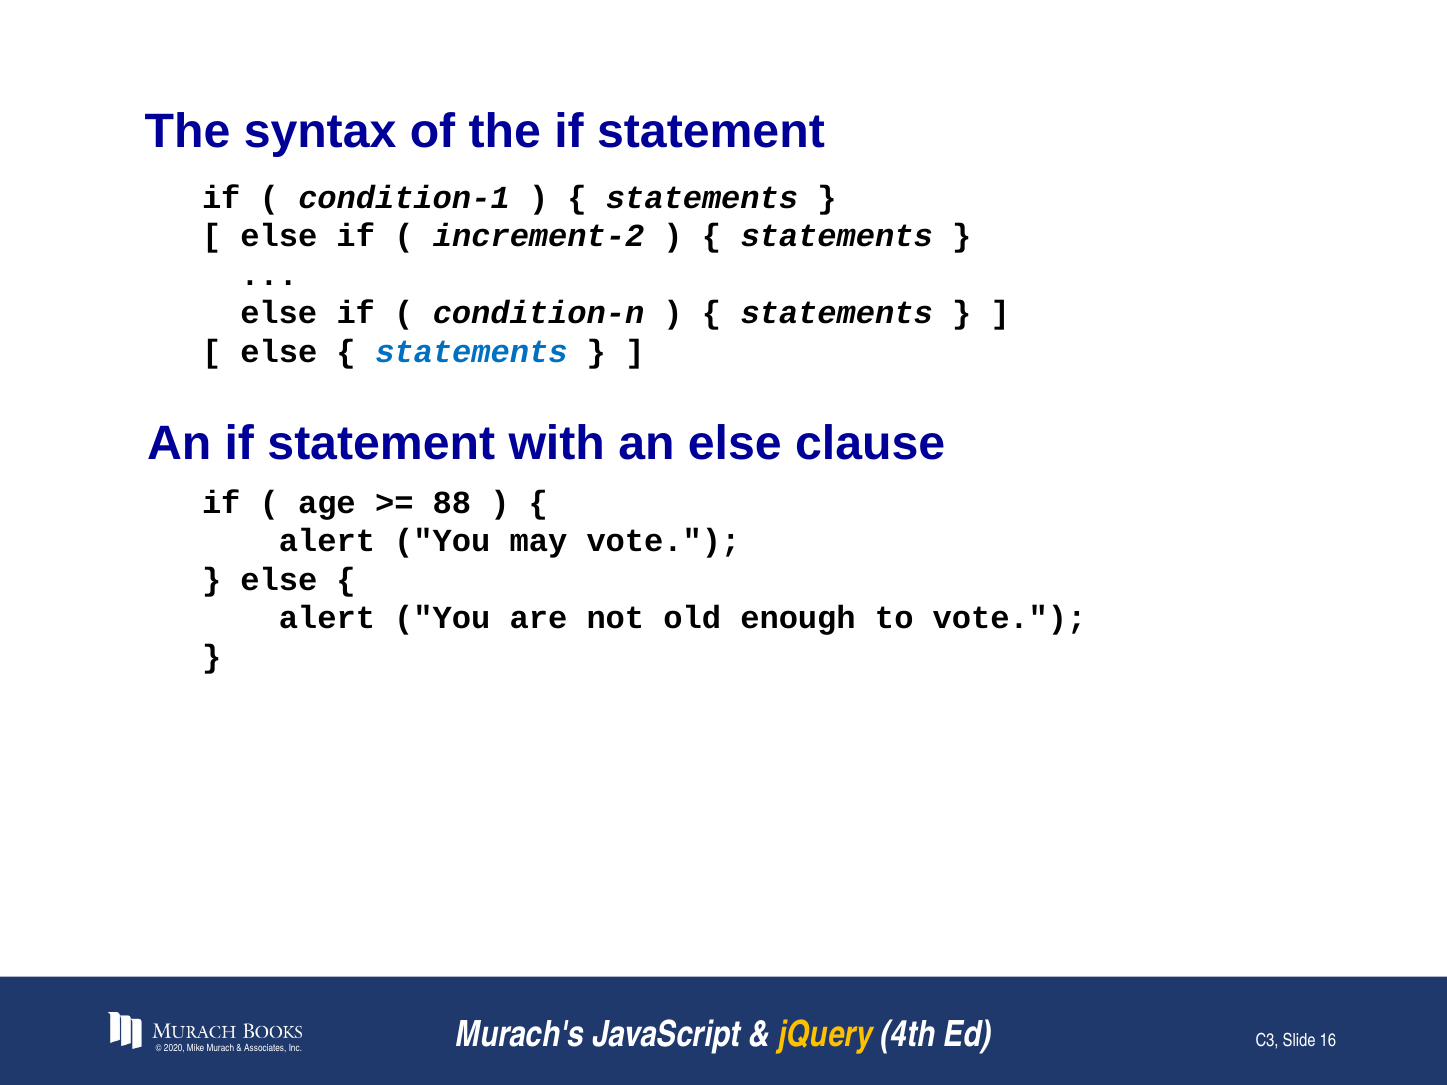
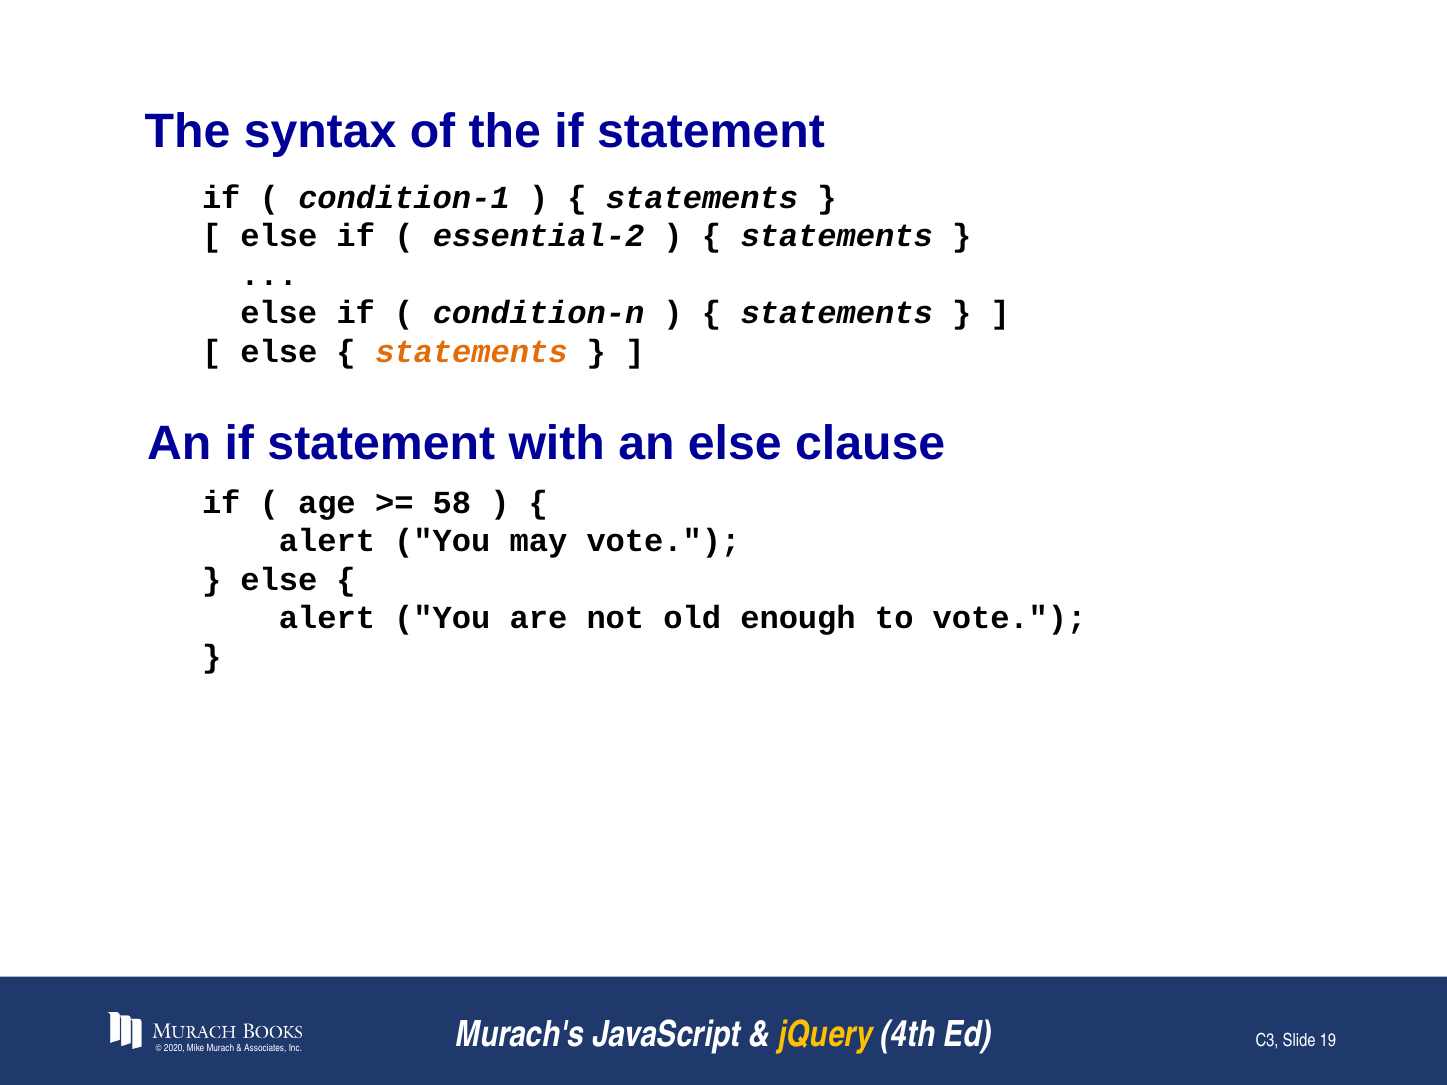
increment-2: increment-2 -> essential-2 (539, 236)
statements colour: blue -> orange (471, 352)
88: 88 -> 58 (452, 503)
16: 16 -> 19 (1328, 1041)
